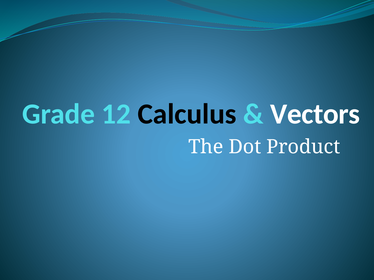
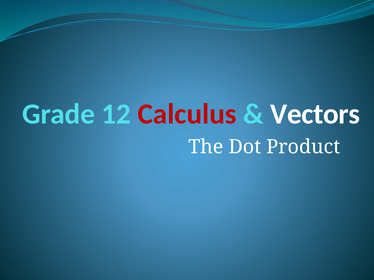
Calculus colour: black -> red (187, 114)
